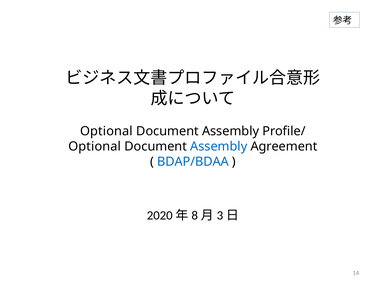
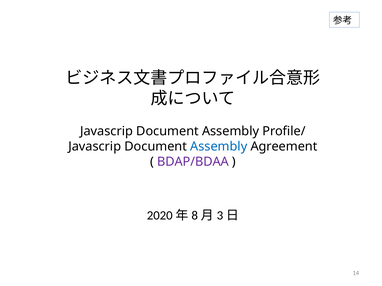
Optional: Optional -> Javascrip (107, 131)
Optional: Optional -> Javascrip (95, 147)
BDAP/BDAA colour: blue -> purple (193, 162)
